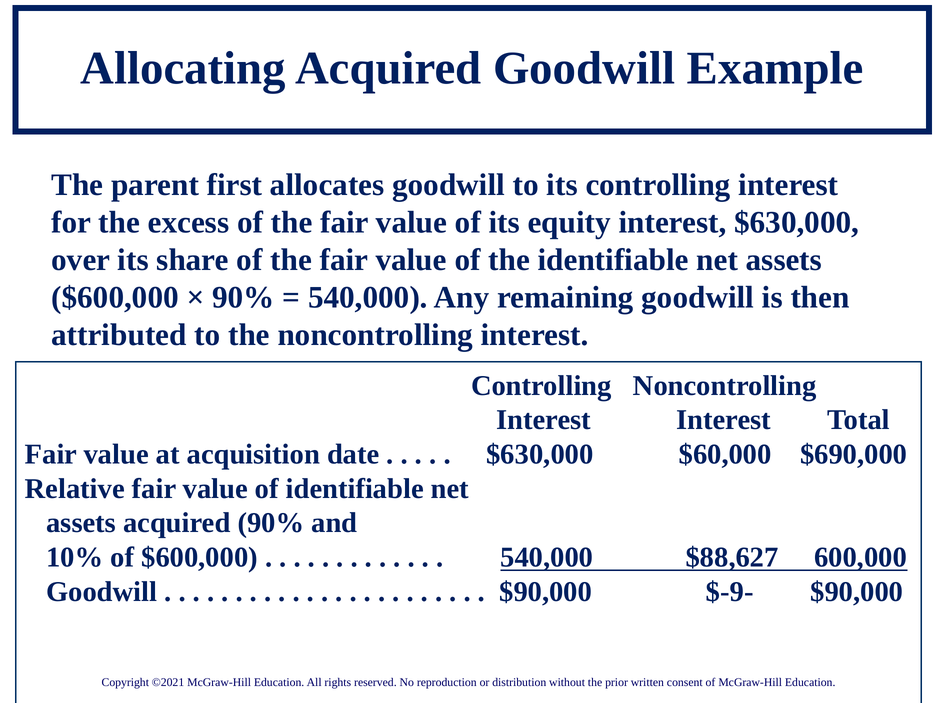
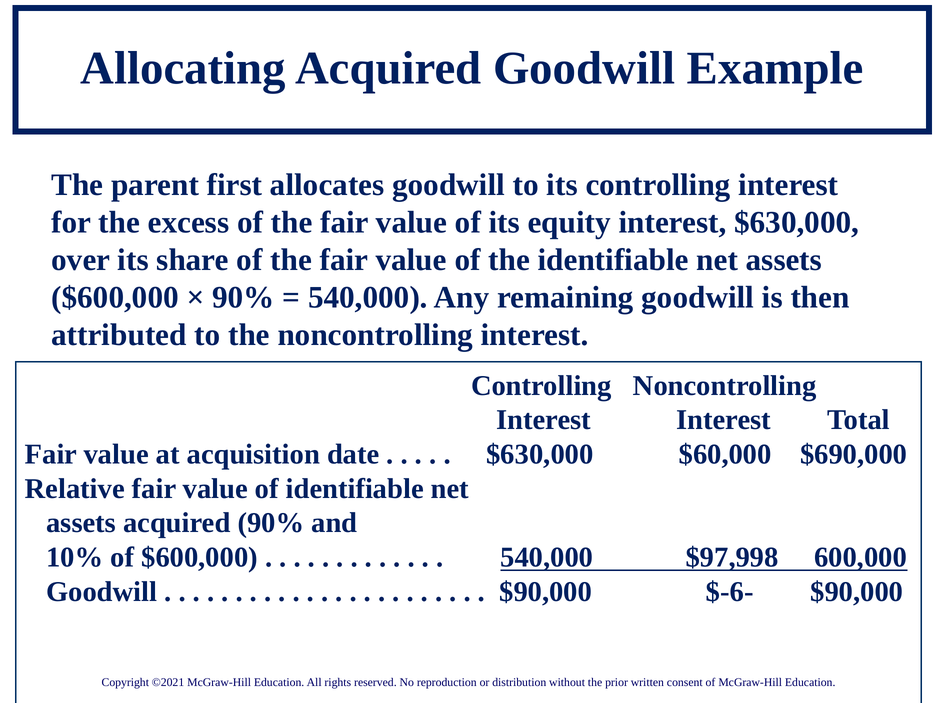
$88,627: $88,627 -> $97,998 (732, 557)
$-9-: $-9- -> $-6- (730, 592)
